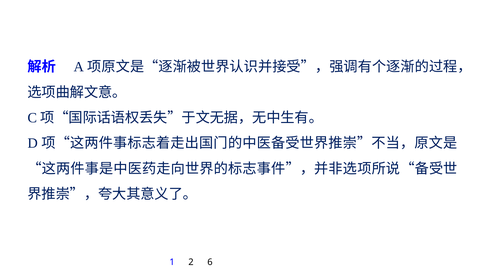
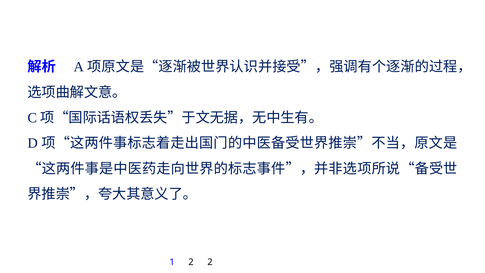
2 6: 6 -> 2 (210, 262)
